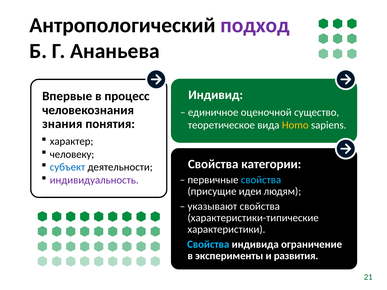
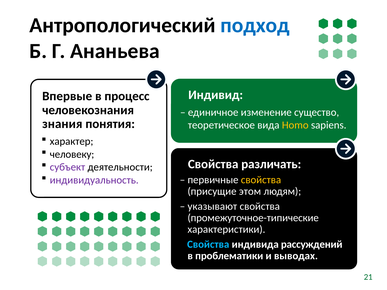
подход colour: purple -> blue (255, 25)
оценочной: оценочной -> изменение (266, 112)
категории: категории -> различать (271, 164)
субъект colour: blue -> purple (68, 167)
свойства colour: light blue -> yellow (261, 180)
идеи: идеи -> этом (250, 192)
характеристики-типические: характеристики-типические -> промежуточное-типические (253, 218)
ограничение: ограничение -> рассуждений (312, 244)
эксперименты: эксперименты -> проблематики (229, 256)
развития: развития -> выводах (296, 256)
